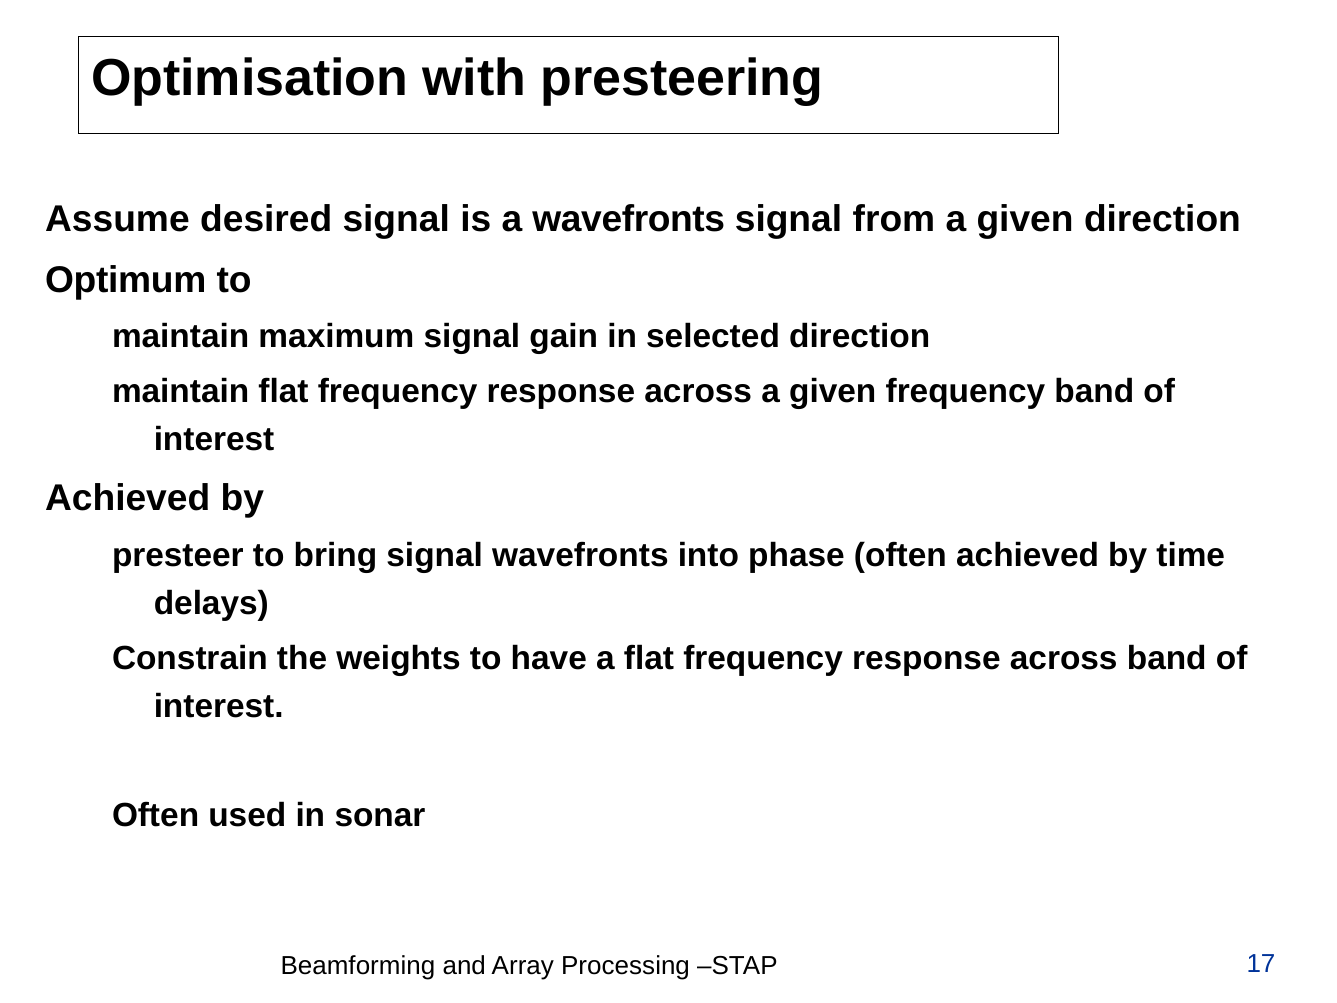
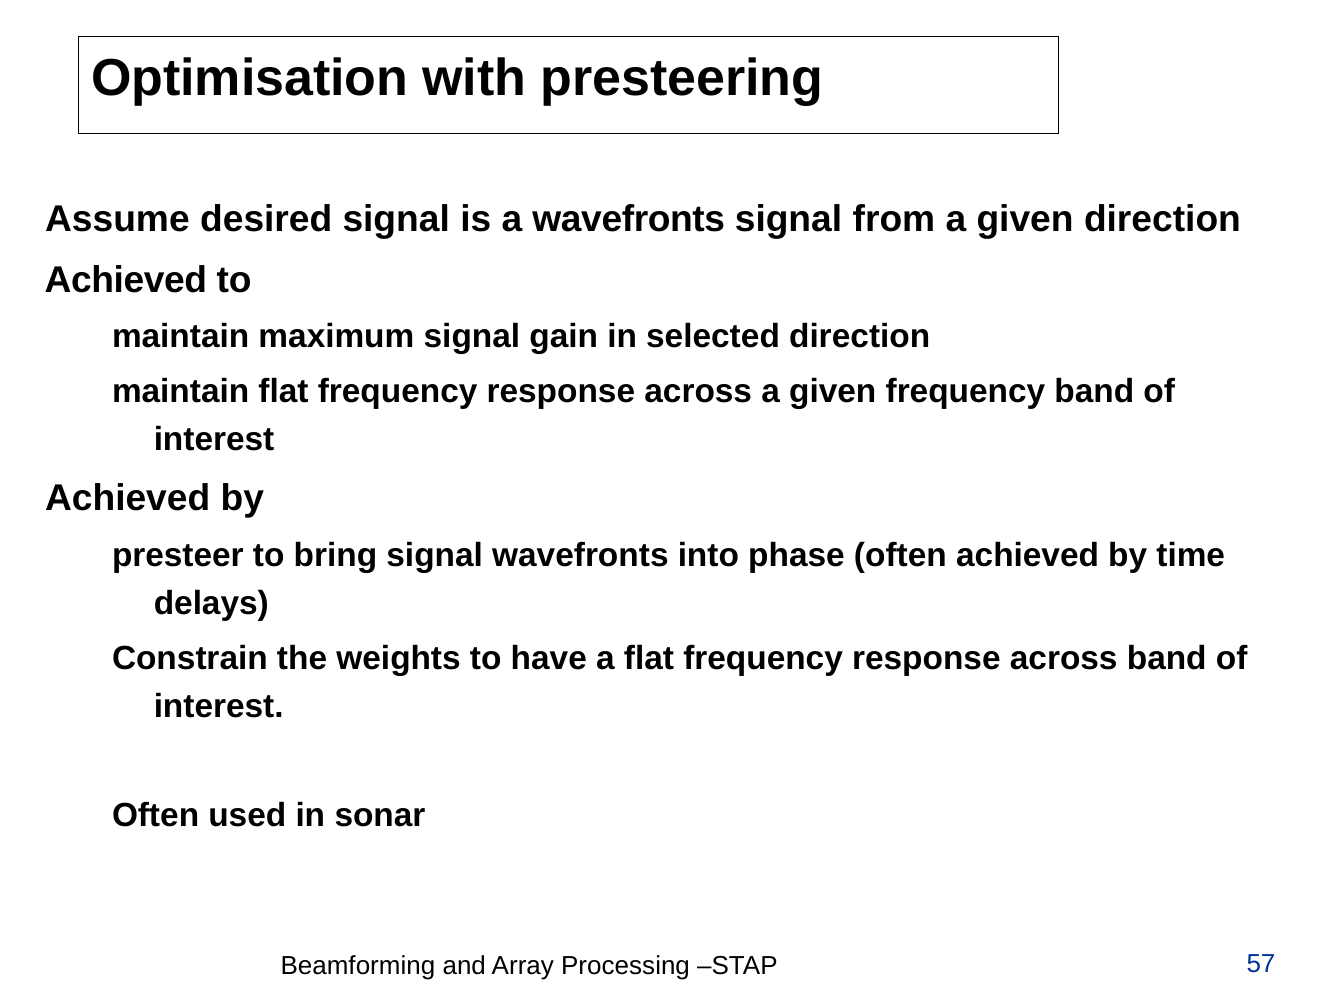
Optimum: Optimum -> Achieved (126, 280)
17: 17 -> 57 (1261, 963)
